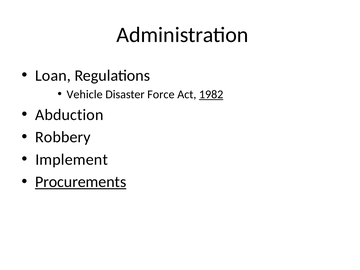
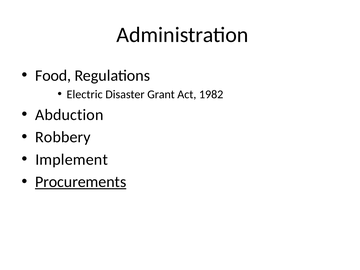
Loan: Loan -> Food (53, 76)
Vehicle: Vehicle -> Electric (85, 94)
Force: Force -> Grant (161, 94)
1982 underline: present -> none (211, 94)
